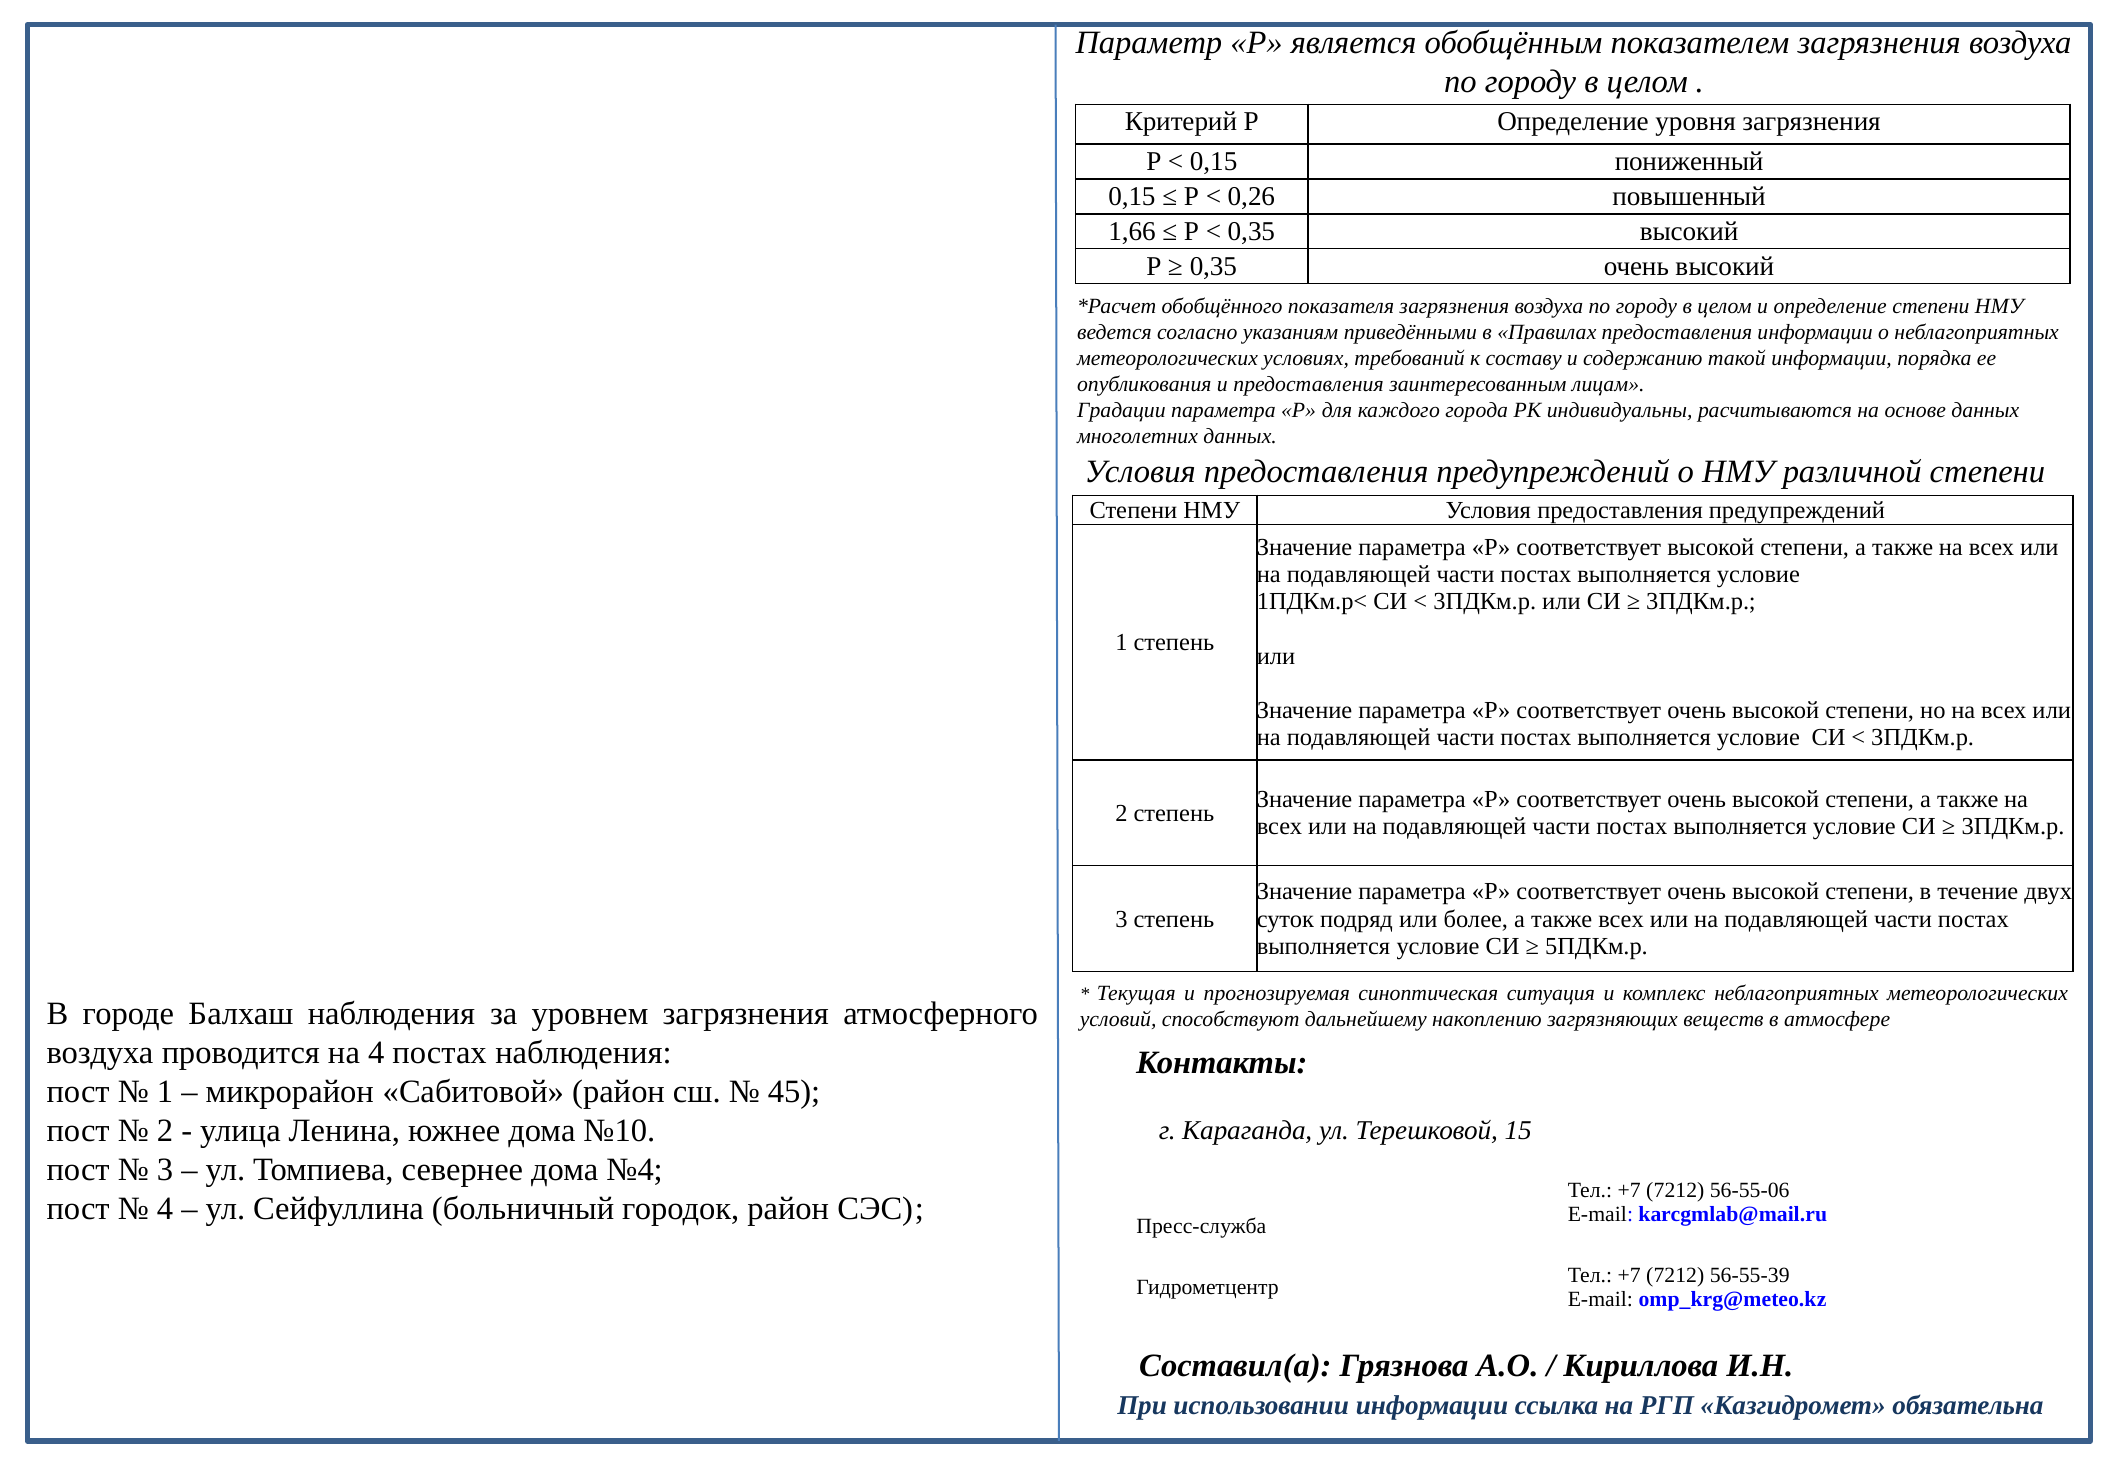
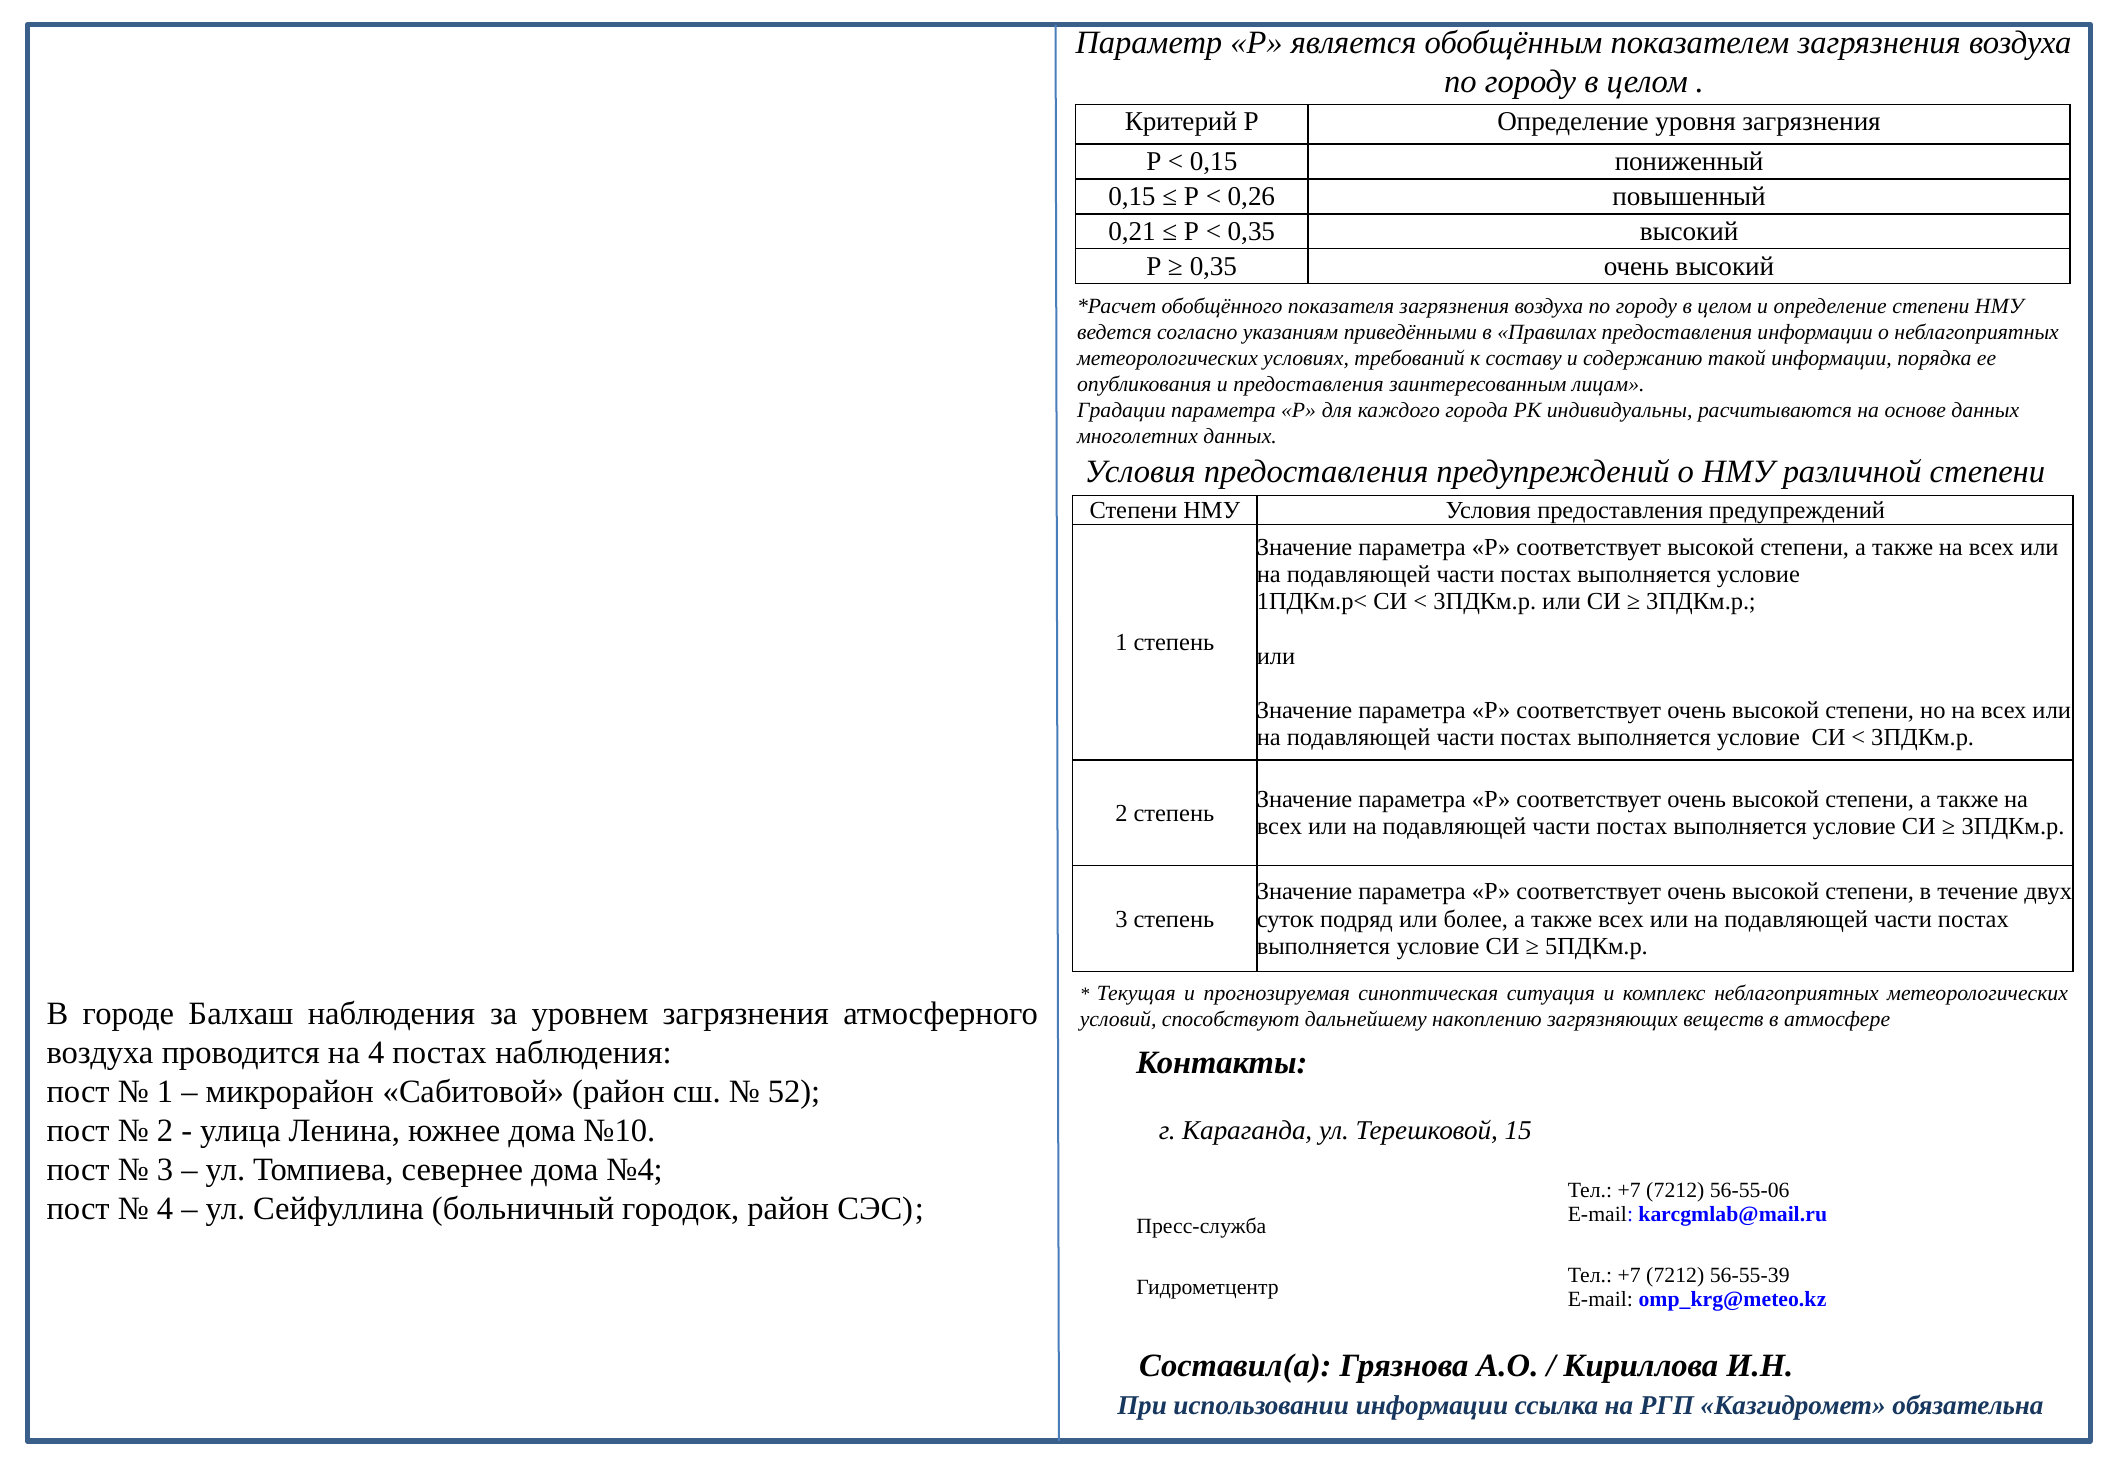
1,66: 1,66 -> 0,21 (1132, 231)
45: 45 -> 52 (794, 1092)
